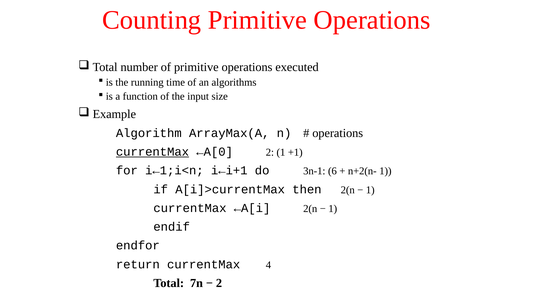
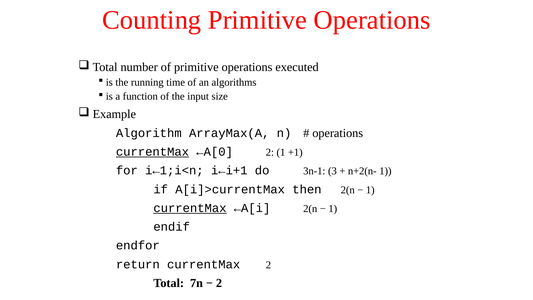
6: 6 -> 3 (332, 171)
currentMax underline: none -> present (190, 208)
currentMax 4: 4 -> 2 (268, 265)
